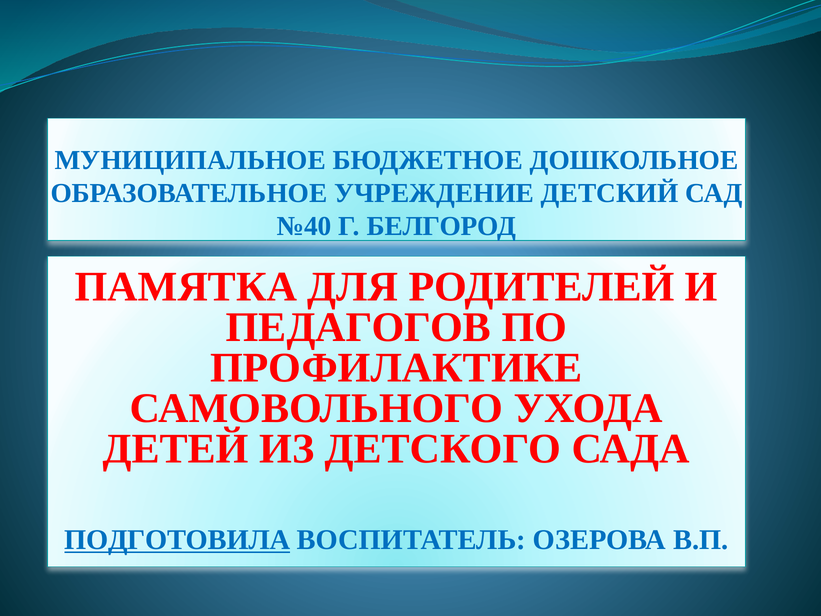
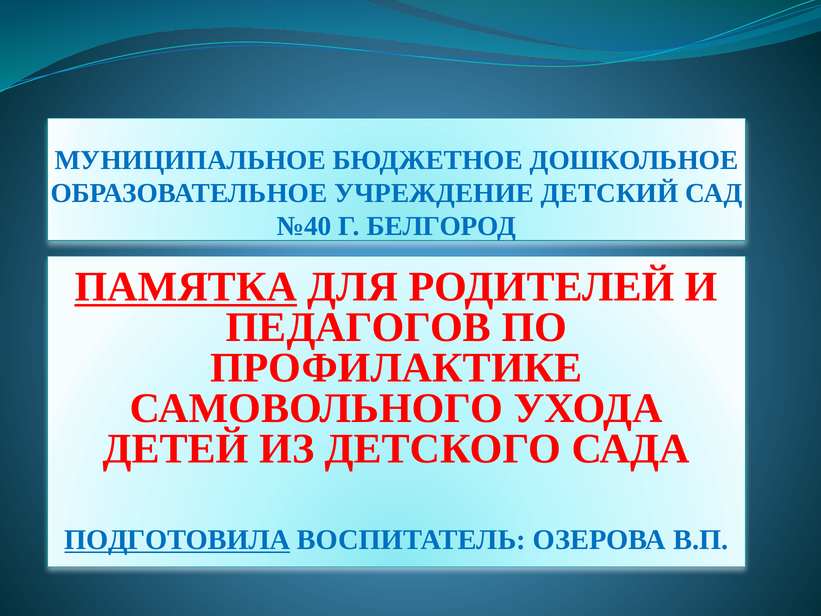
ПАМЯТКА underline: none -> present (186, 287)
